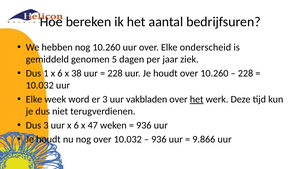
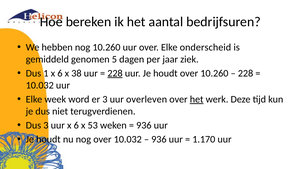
228 underline: none -> present (115, 73)
vakbladen: vakbladen -> overleven (147, 100)
47: 47 -> 53 (93, 126)
9.866: 9.866 -> 1.170 (204, 140)
